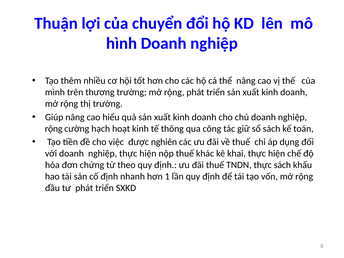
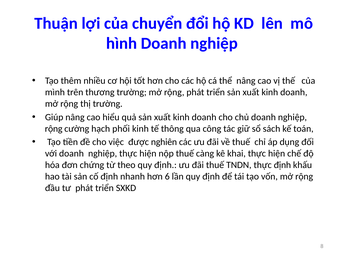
hoạt: hoạt -> phối (121, 129)
khác: khác -> càng (205, 153)
thực sách: sách -> định (282, 165)
1: 1 -> 6 (167, 176)
